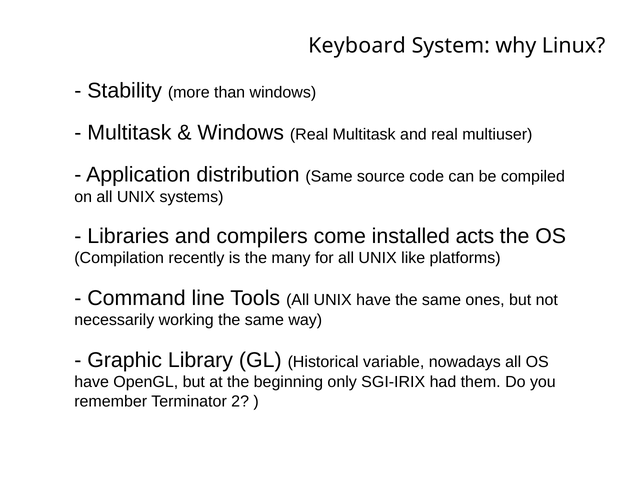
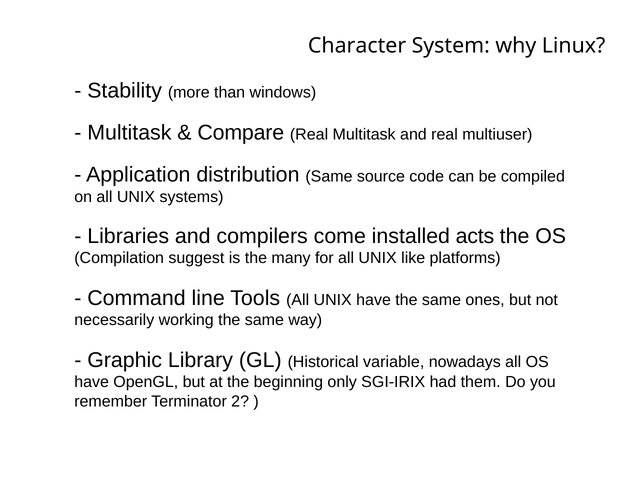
Keyboard: Keyboard -> Character (357, 46)
Windows: Windows -> Compare (241, 133)
recently: recently -> suggest (196, 258)
